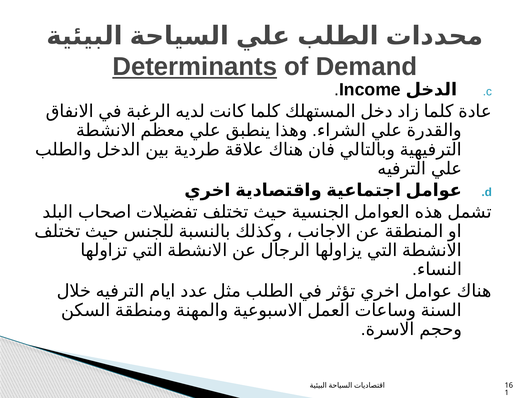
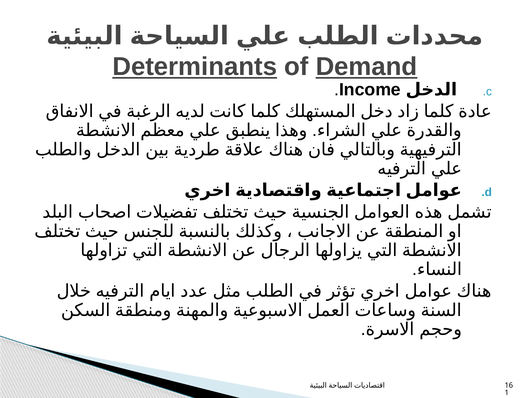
Demand underline: none -> present (367, 67)
